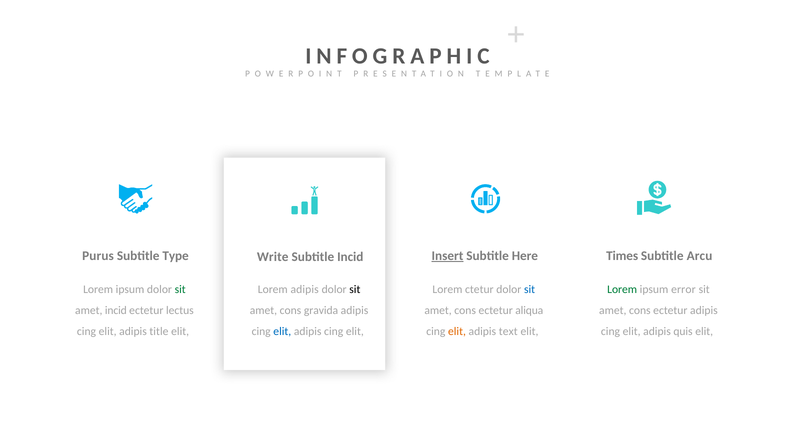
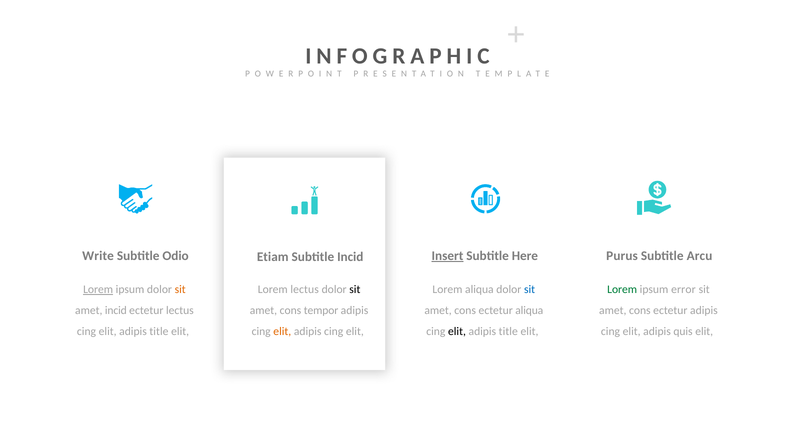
Purus: Purus -> Write (98, 256)
Type: Type -> Odio (176, 256)
Times: Times -> Purus (622, 256)
Write: Write -> Etiam (273, 257)
Lorem underline: none -> present (98, 290)
sit colour: green -> orange (180, 290)
Lorem adipis: adipis -> lectus (305, 290)
Lorem ctetur: ctetur -> aliqua (479, 290)
gravida: gravida -> tempor (321, 310)
elit colour: blue -> orange (282, 331)
elit colour: orange -> black (457, 331)
text: text -> title (508, 331)
